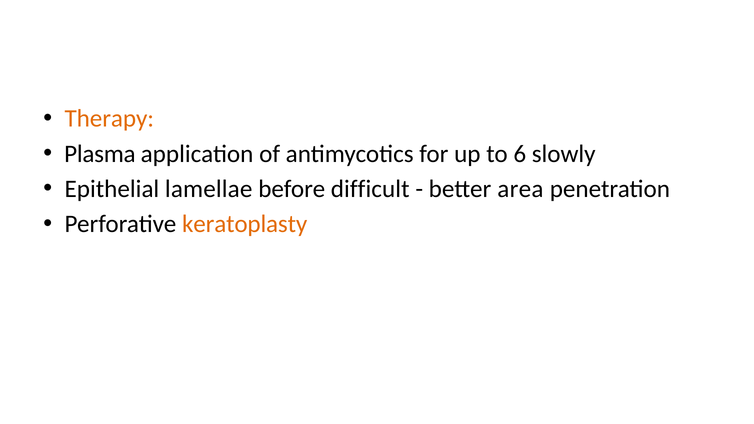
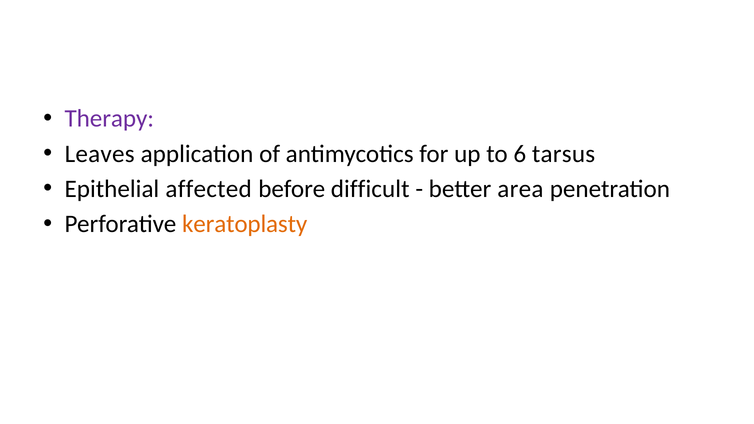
Therapy colour: orange -> purple (109, 119)
Plasma: Plasma -> Leaves (100, 154)
slowly: slowly -> tarsus (564, 154)
lamellae: lamellae -> affected (209, 189)
